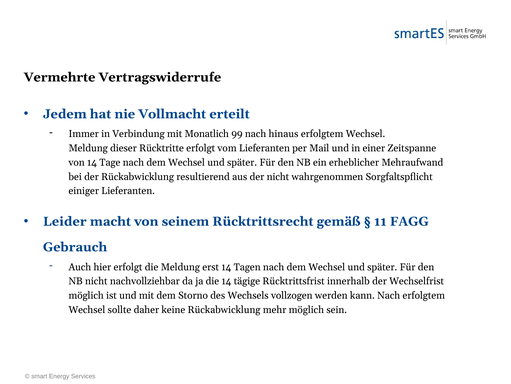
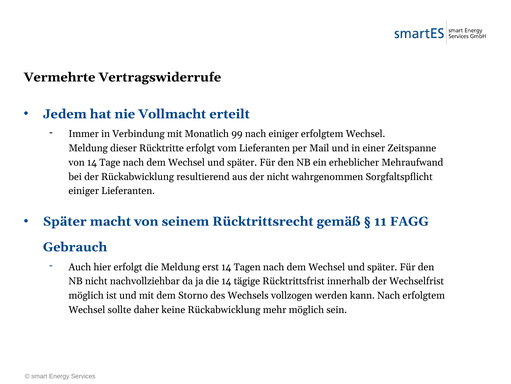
nach hinaus: hinaus -> einiger (284, 134)
Leider: Leider -> Später (65, 221)
